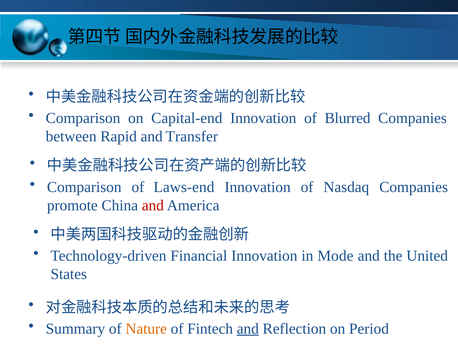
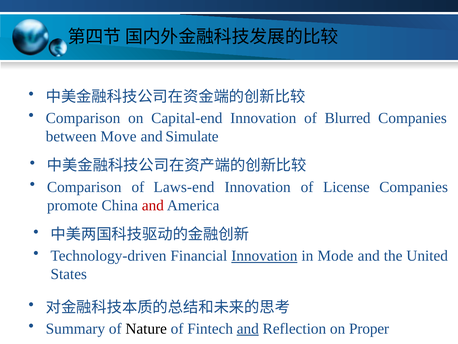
Rapid: Rapid -> Move (119, 136)
Transfer: Transfer -> Simulate (192, 136)
Nasdaq: Nasdaq -> License (346, 187)
Innovation underline: none -> present (264, 255)
Nature colour: orange -> black (146, 328)
Period: Period -> Proper (369, 328)
